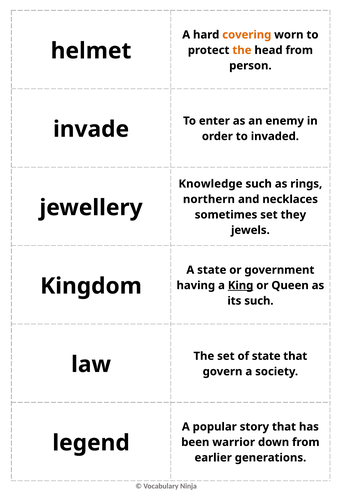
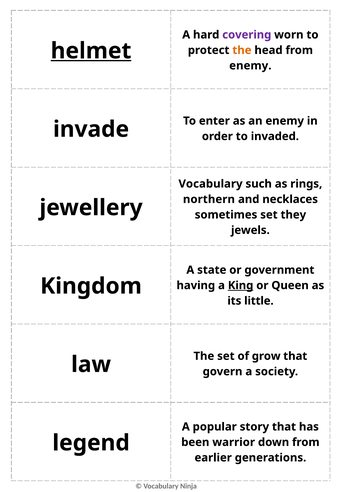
covering colour: orange -> purple (247, 35)
helmet underline: none -> present (91, 51)
person: person -> enemy (250, 66)
Knowledge: Knowledge -> Vocabulary (211, 184)
its such: such -> little (259, 301)
of state: state -> grow (266, 356)
